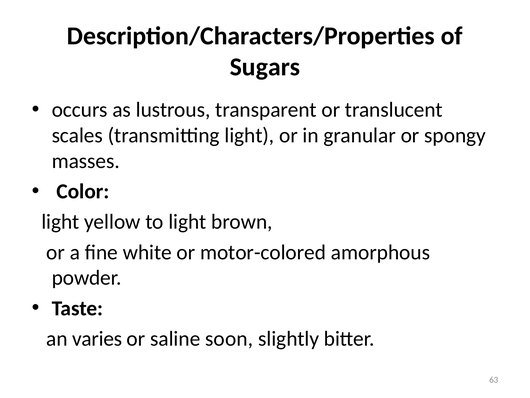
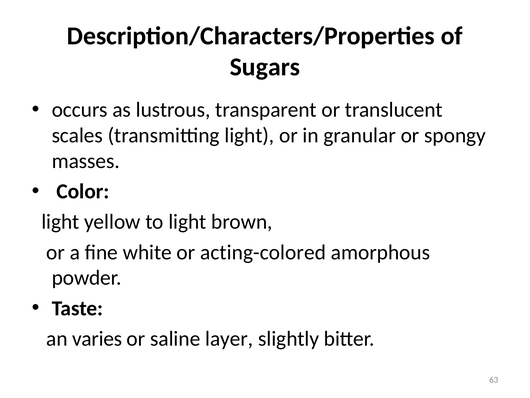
motor-colored: motor-colored -> acting-colored (263, 252)
soon: soon -> layer (229, 338)
